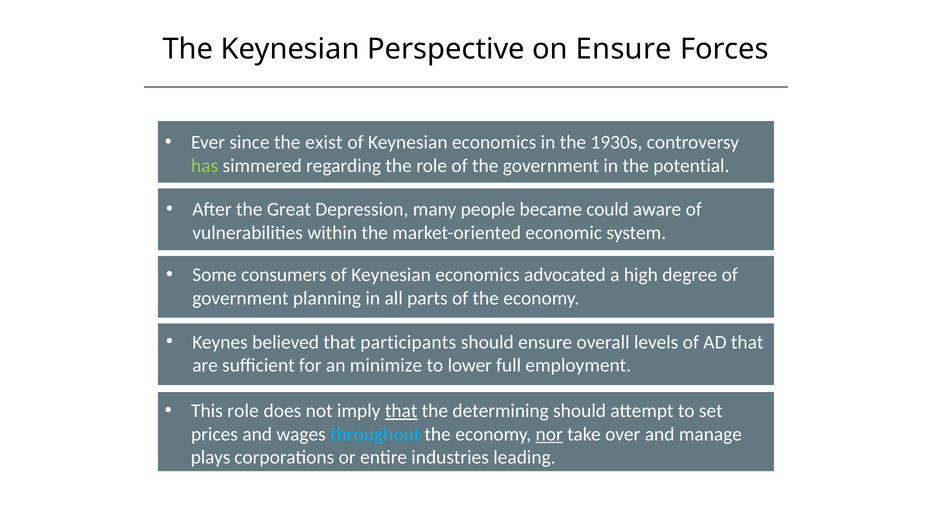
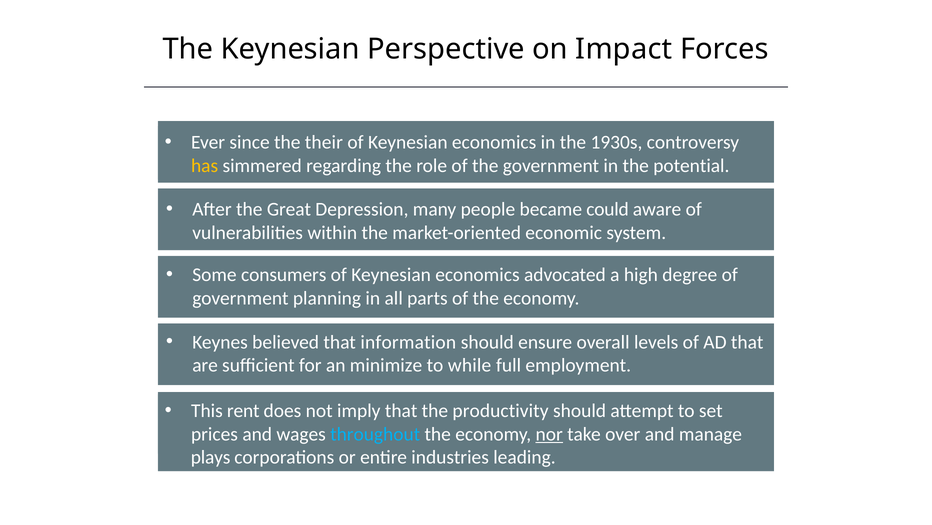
on Ensure: Ensure -> Impact (624, 49)
exist: exist -> their (324, 142)
has colour: light green -> yellow (205, 166)
participants: participants -> information (408, 342)
lower: lower -> while (470, 365)
This role: role -> rent (243, 410)
that underline: present -> none (401, 410)
determining: determining -> productivity (501, 410)
